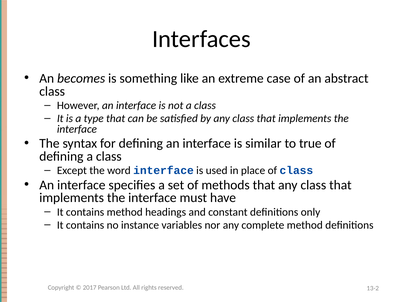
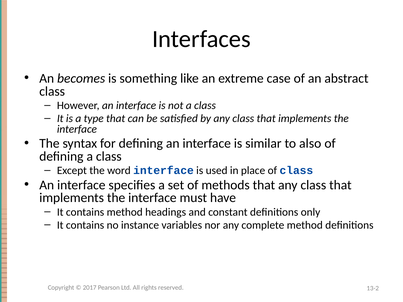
true: true -> also (310, 144)
